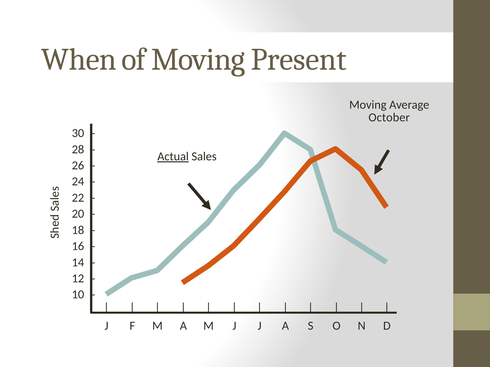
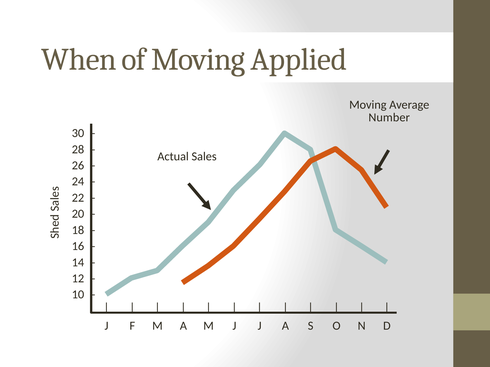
Present: Present -> Applied (299, 60)
October: October -> Number (389, 118)
Actual underline: present -> none (173, 157)
